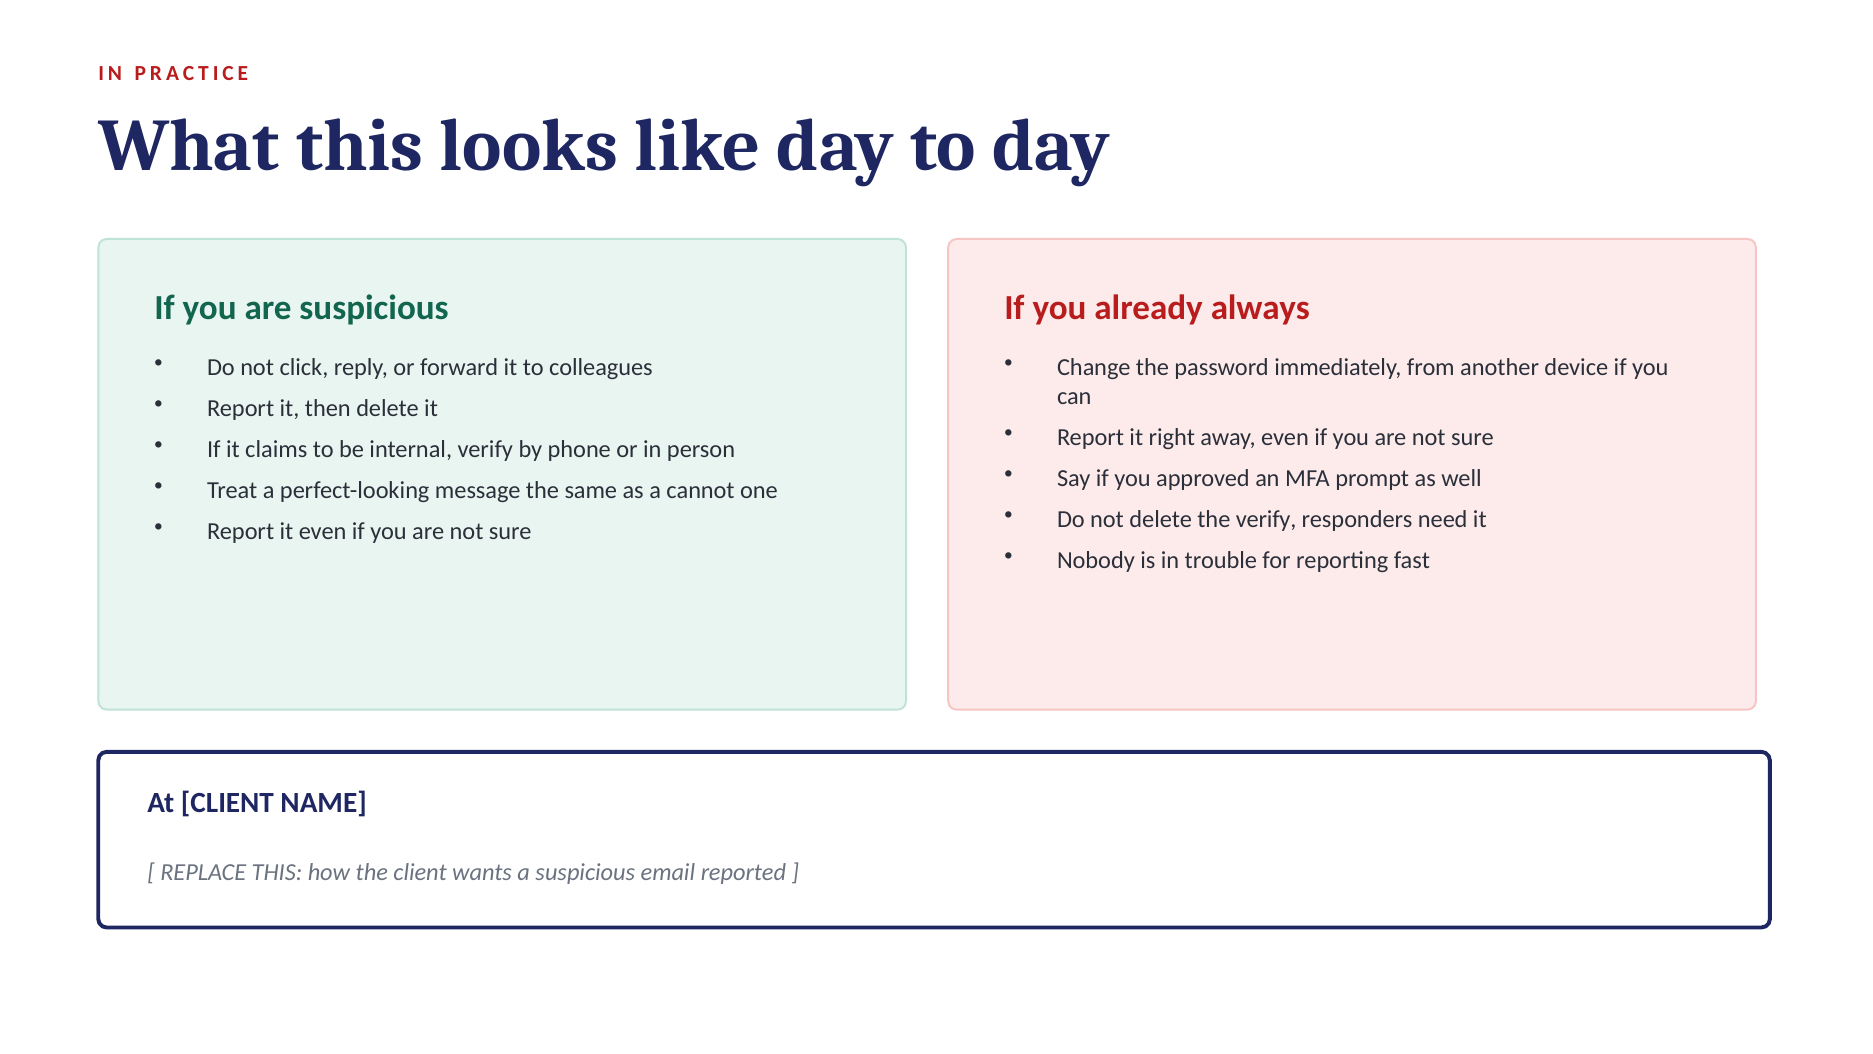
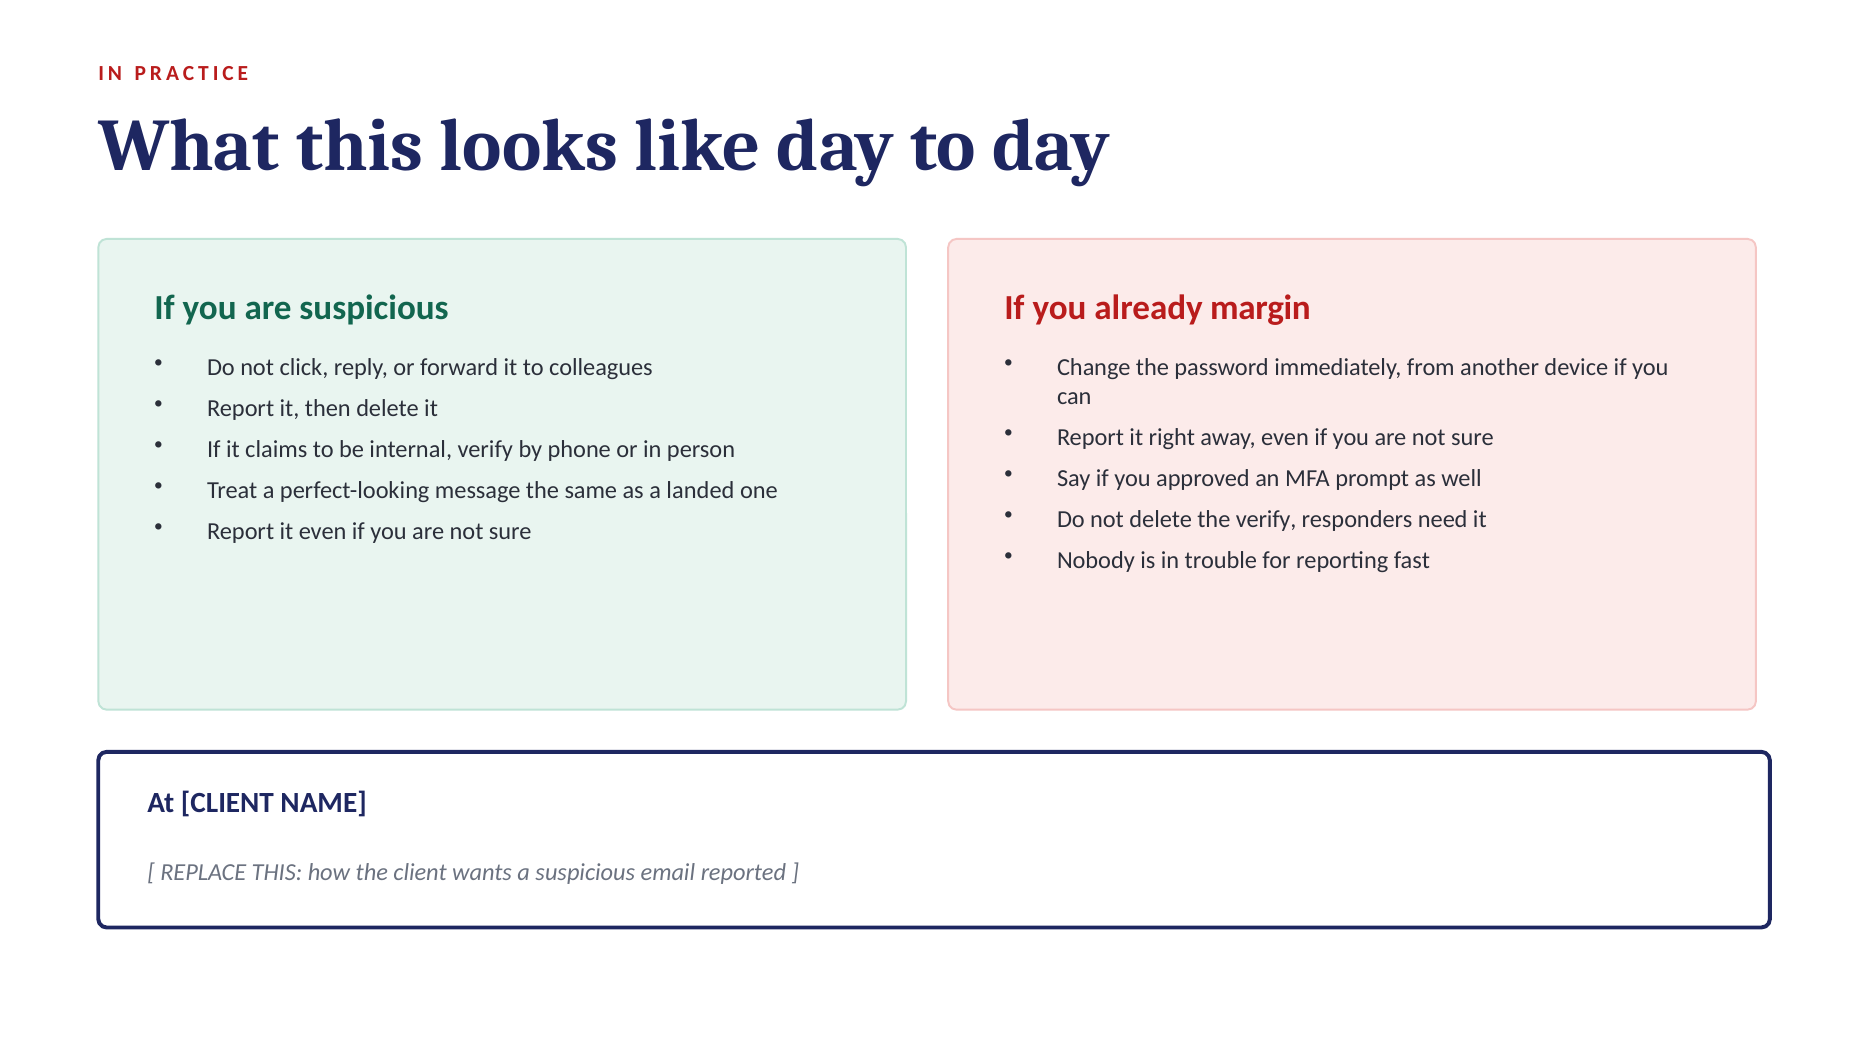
always: always -> margin (1260, 308)
cannot: cannot -> landed (700, 490)
